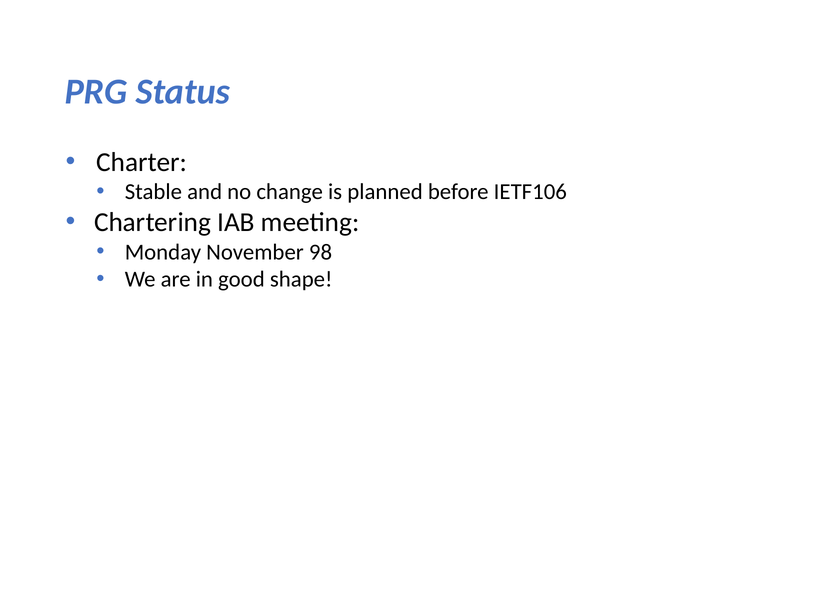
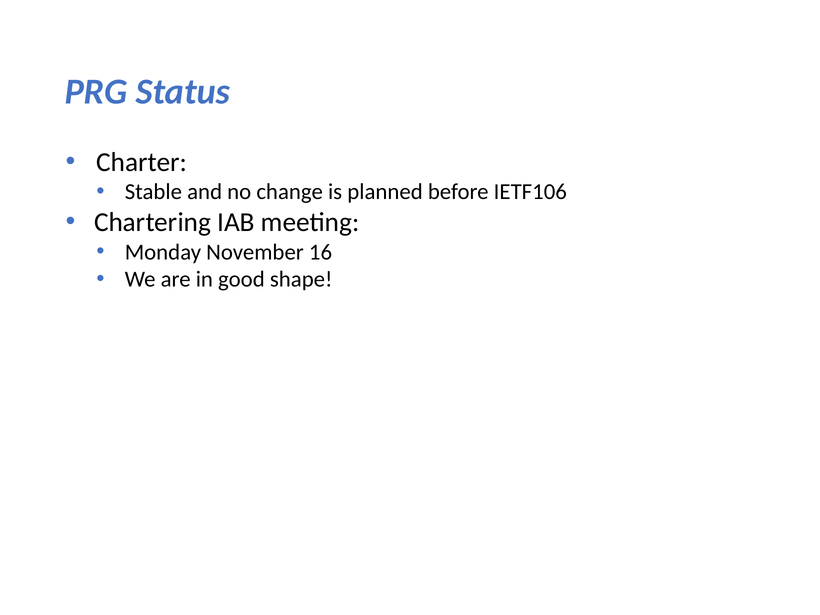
98: 98 -> 16 (321, 252)
